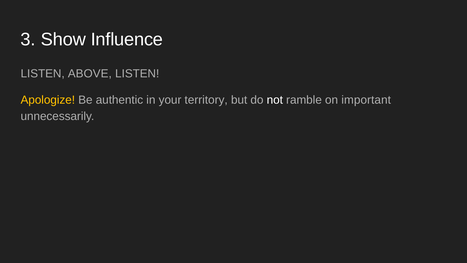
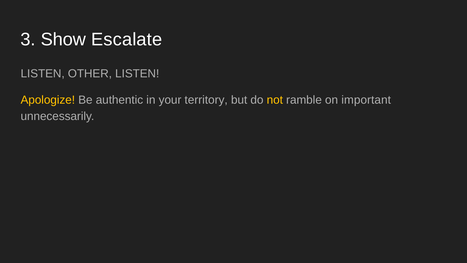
Influence: Influence -> Escalate (127, 40)
ABOVE: ABOVE -> OTHER (90, 73)
not colour: white -> yellow (275, 100)
